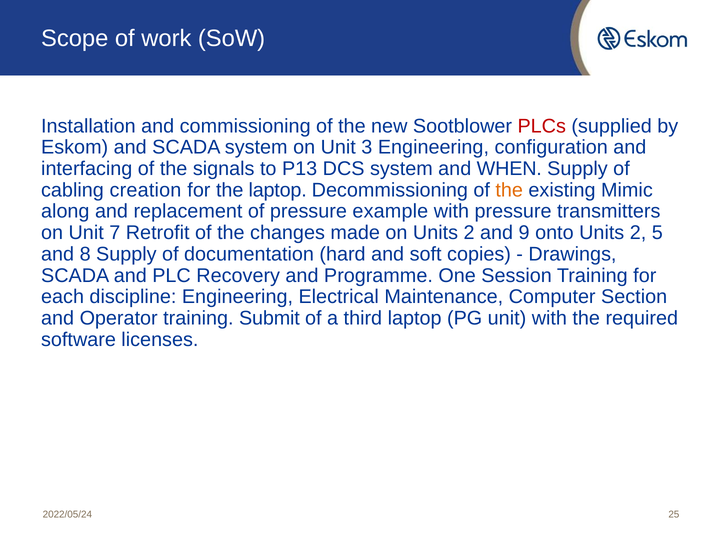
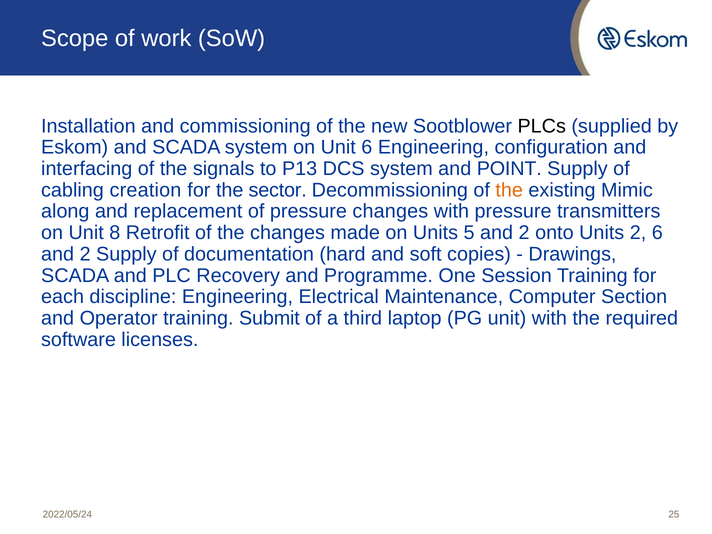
PLCs colour: red -> black (542, 126)
Unit 3: 3 -> 6 (367, 147)
WHEN: WHEN -> POINT (509, 169)
the laptop: laptop -> sector (278, 190)
pressure example: example -> changes (390, 211)
7: 7 -> 8 (115, 233)
on Units 2: 2 -> 5 (469, 233)
9: 9 -> 2 (524, 233)
2 5: 5 -> 6 (657, 233)
8: 8 -> 2 (85, 254)
